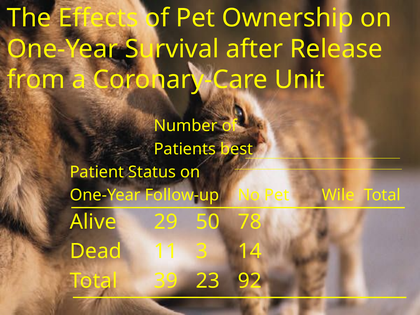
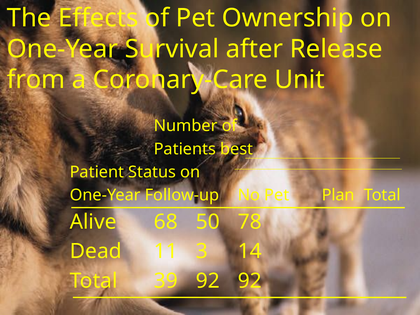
Wile: Wile -> Plan (338, 195)
29: 29 -> 68 (166, 222)
39 23: 23 -> 92 (208, 281)
